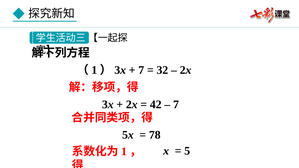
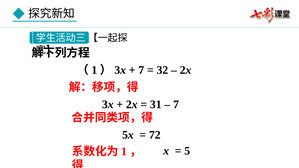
42: 42 -> 31 (156, 105)
78: 78 -> 72 (155, 135)
